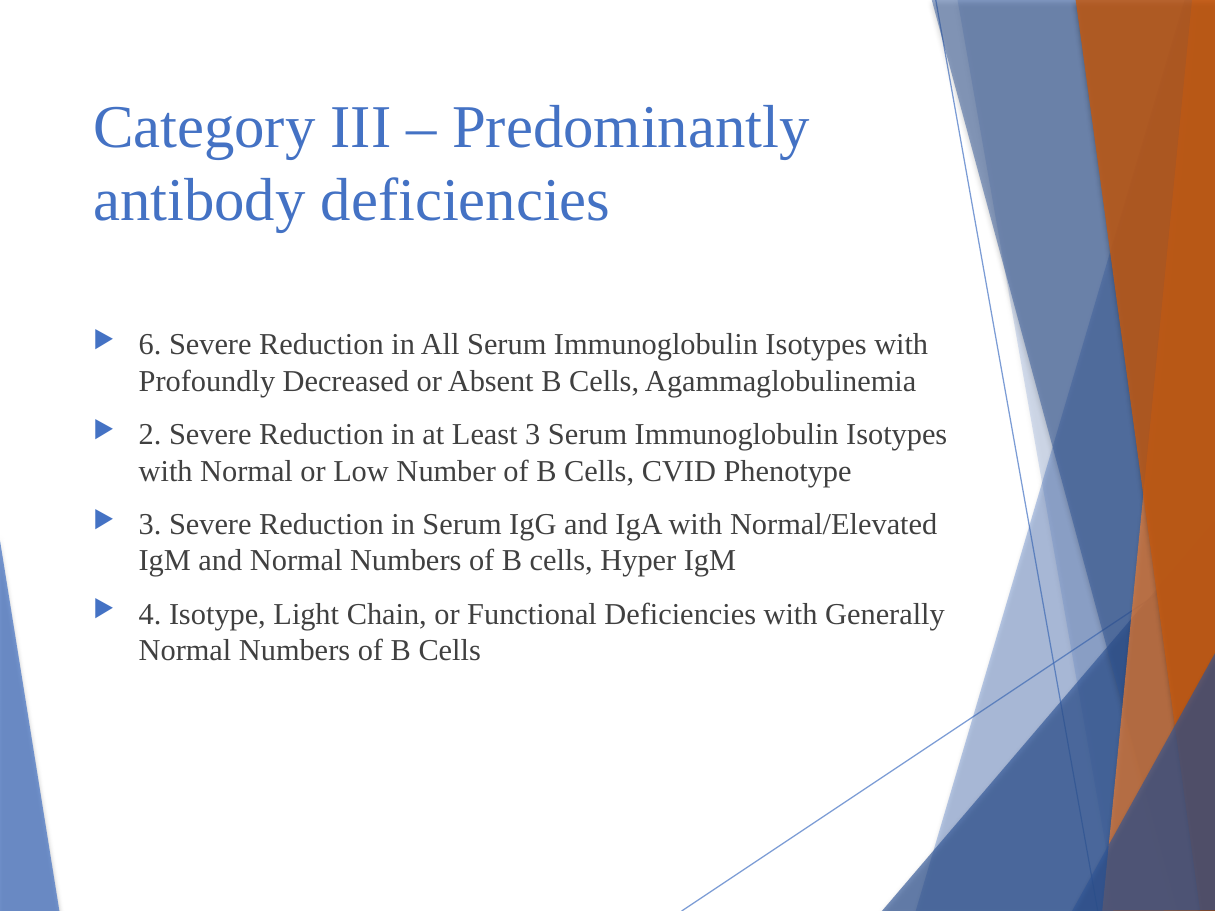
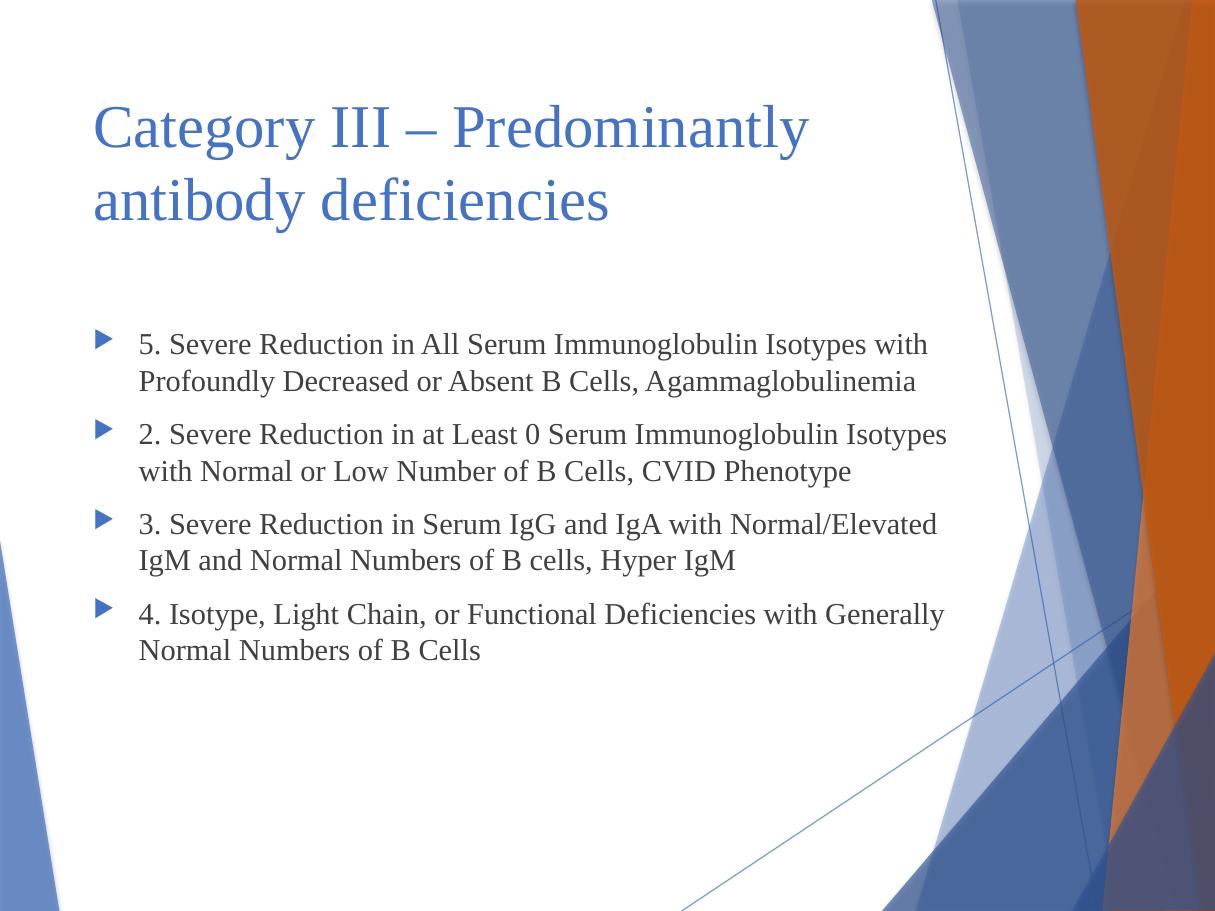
6: 6 -> 5 (150, 345)
Least 3: 3 -> 0 (533, 435)
